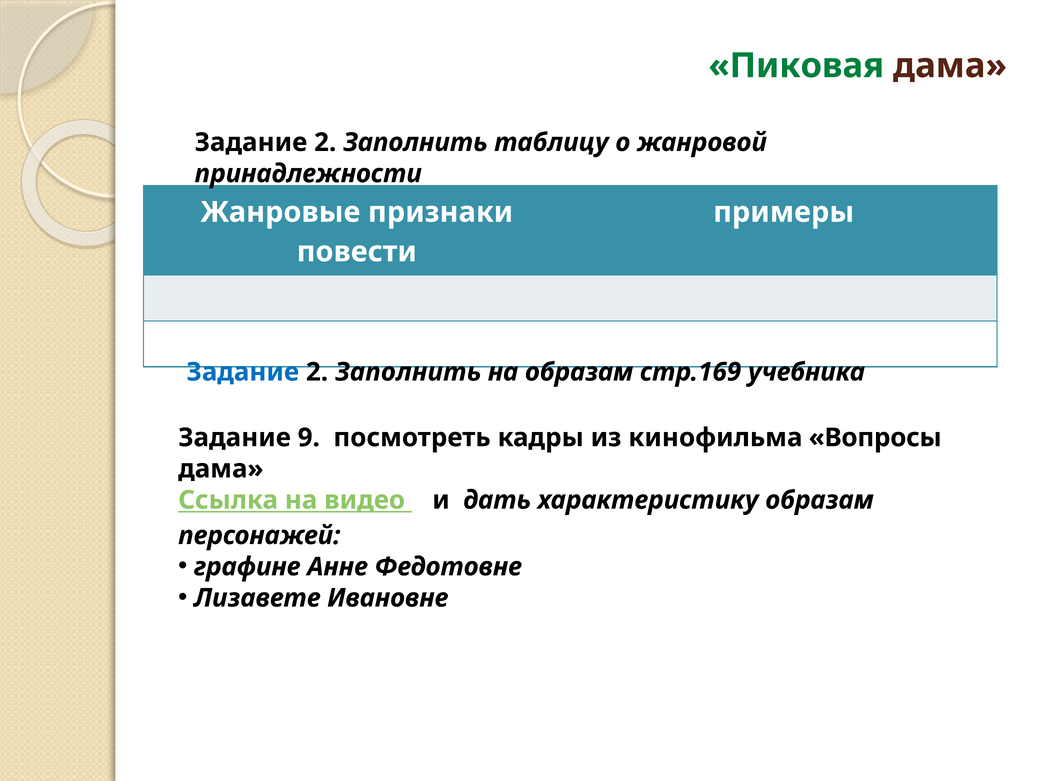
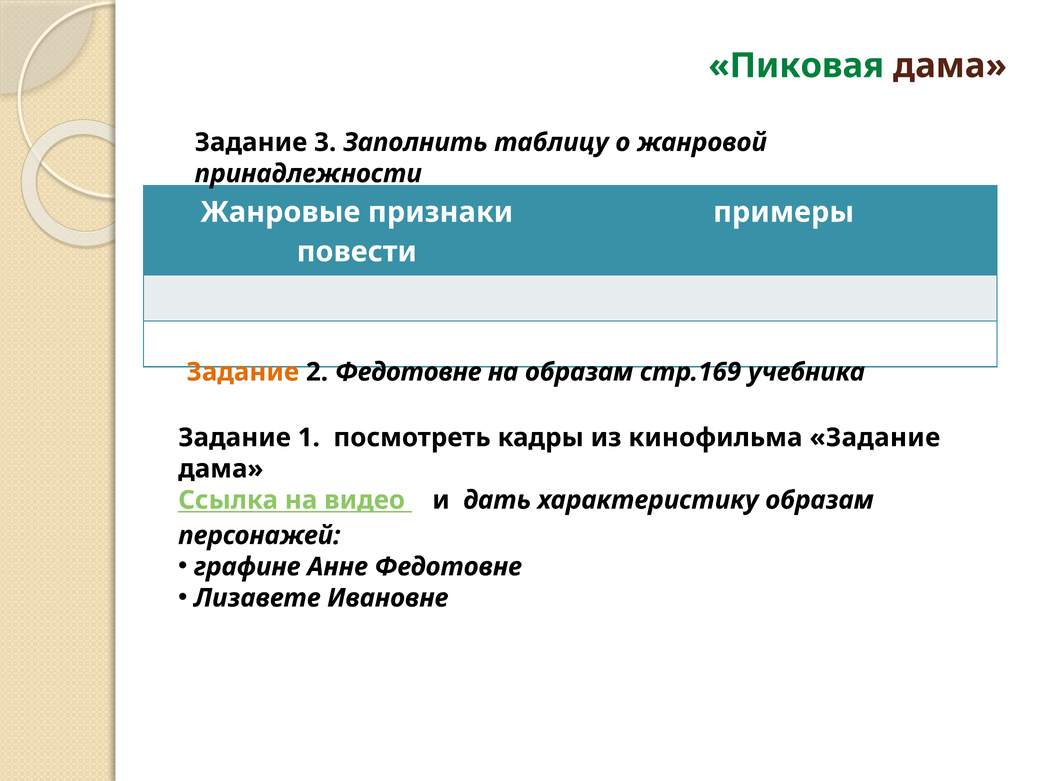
2: 2 -> 3 (325, 142)
Задание colour: blue -> orange (243, 372)
Заполнить: Заполнить -> Федотовне (408, 372)
9: 9 -> 1 (309, 437)
кинофильма Вопросы: Вопросы -> Задание (875, 437)
